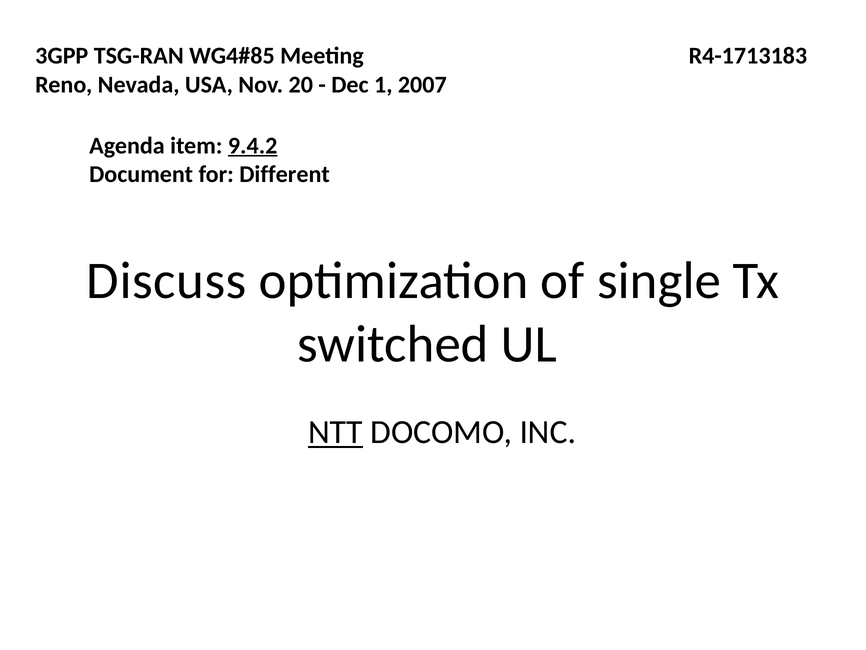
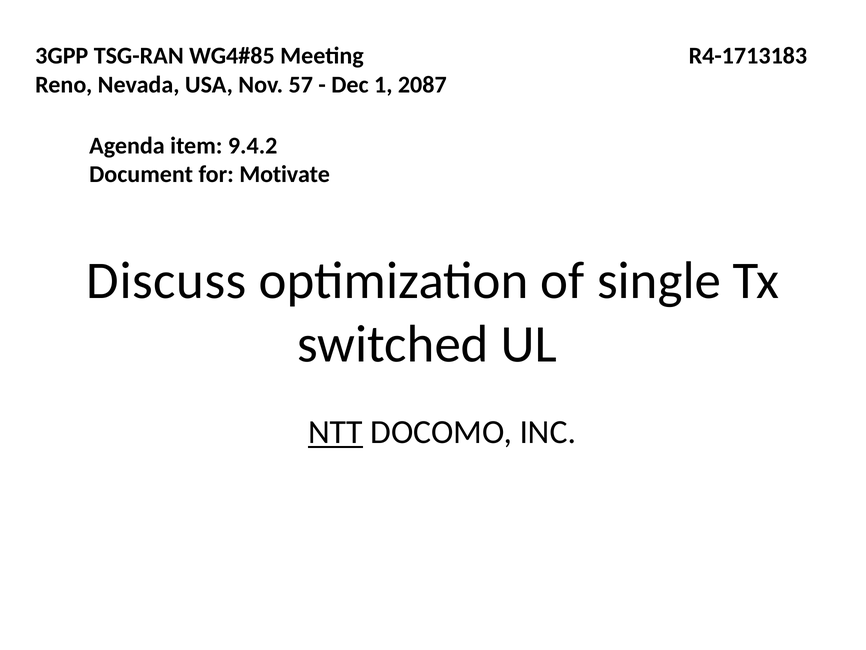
20: 20 -> 57 (301, 85)
2007: 2007 -> 2087 (422, 85)
9.4.2 underline: present -> none (253, 145)
Different: Different -> Motivate (285, 174)
